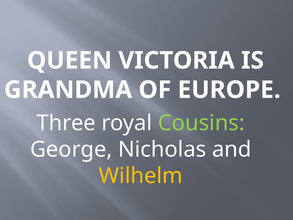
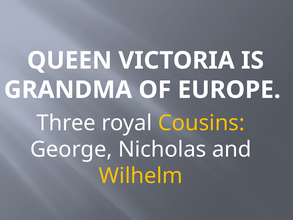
Cousins colour: light green -> yellow (201, 123)
